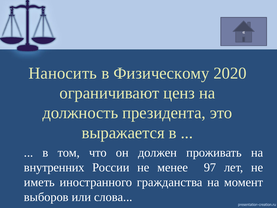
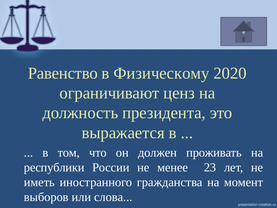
Наносить: Наносить -> Равенство (63, 73)
внутренних: внутренних -> республики (54, 167)
97: 97 -> 23 (210, 167)
